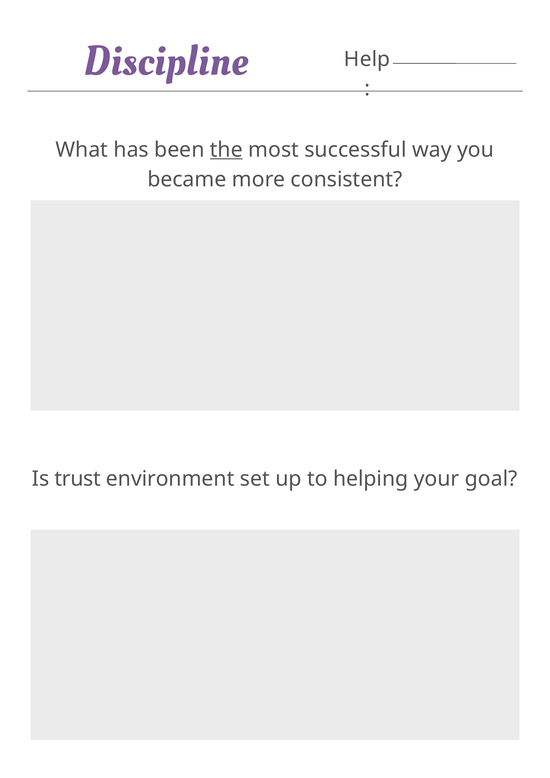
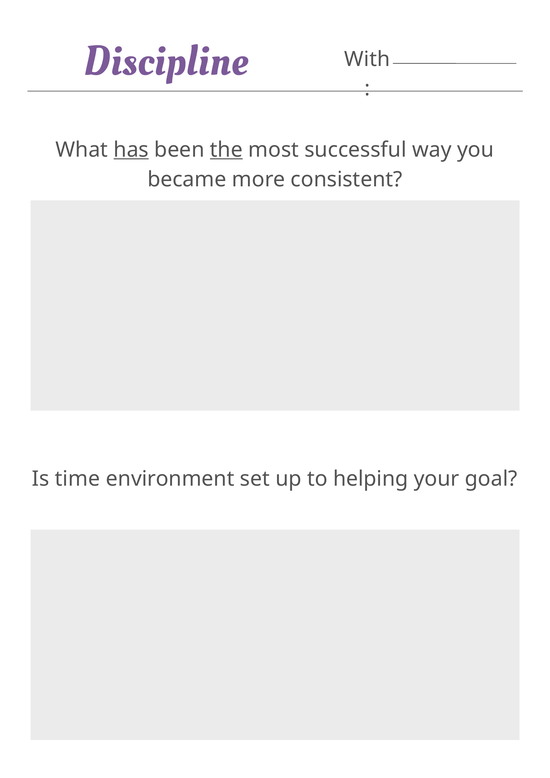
Help: Help -> With (367, 59)
has underline: none -> present (131, 150)
trust: trust -> time (77, 479)
